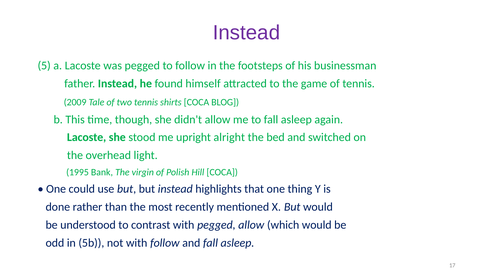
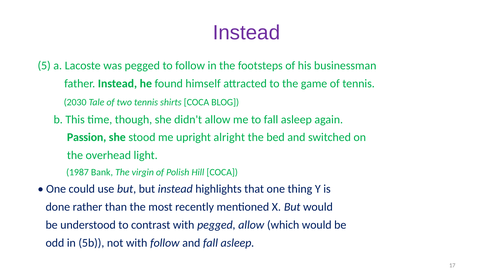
2009: 2009 -> 2030 (75, 102)
Lacoste: Lacoste -> Passion (87, 137)
1995: 1995 -> 1987 (78, 172)
